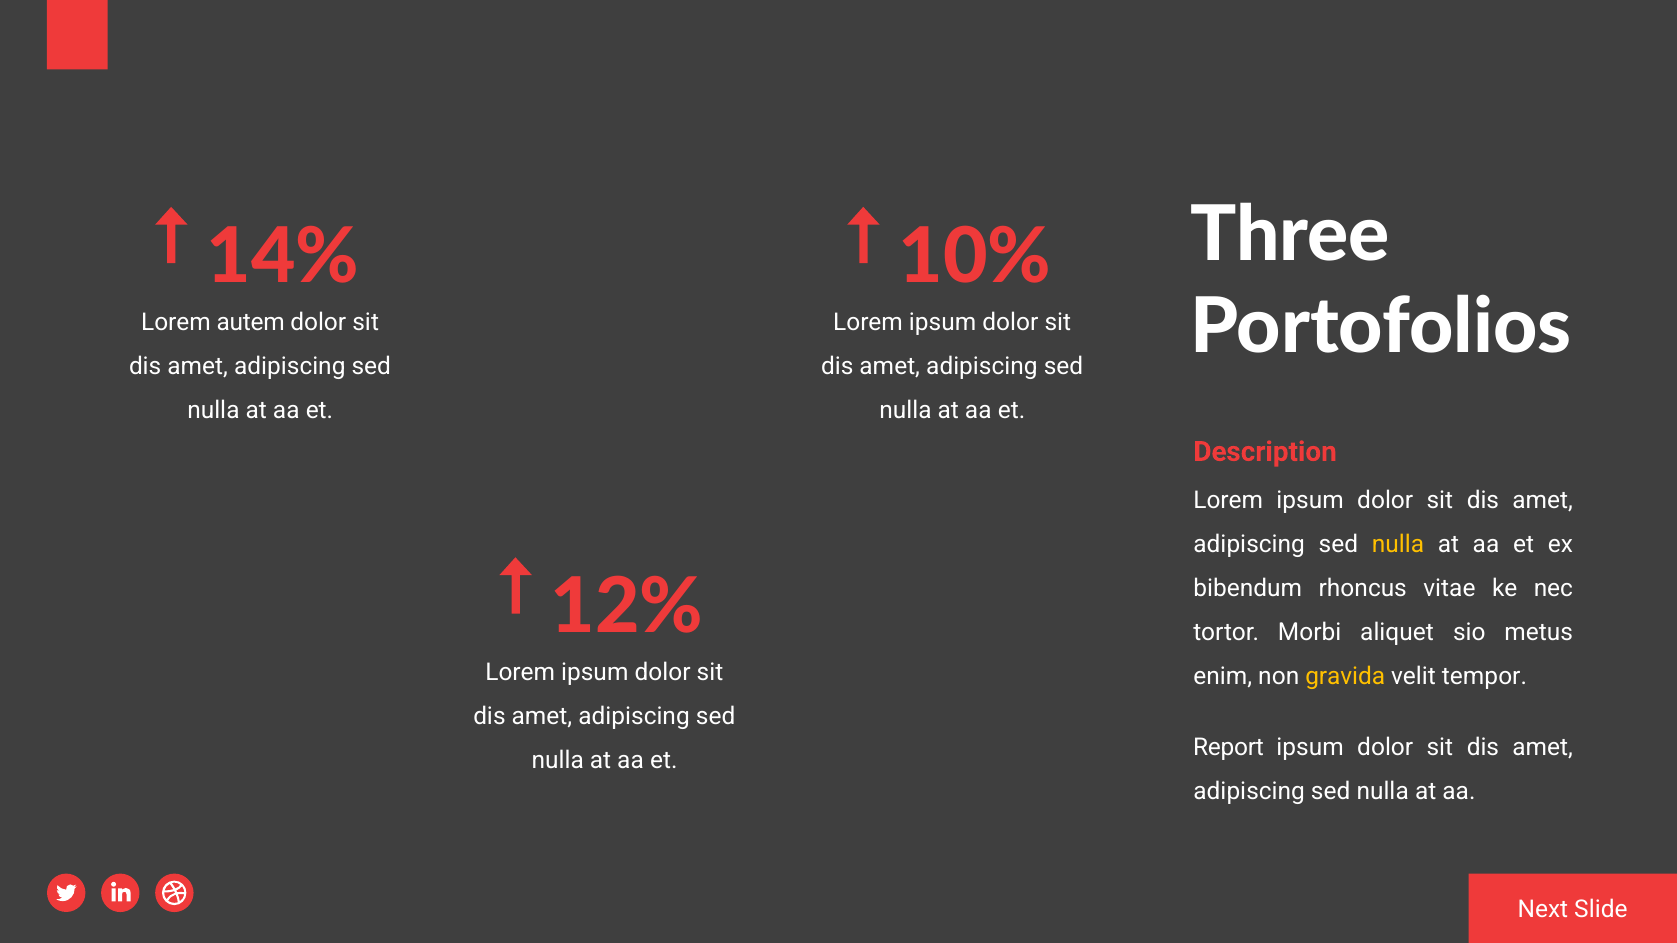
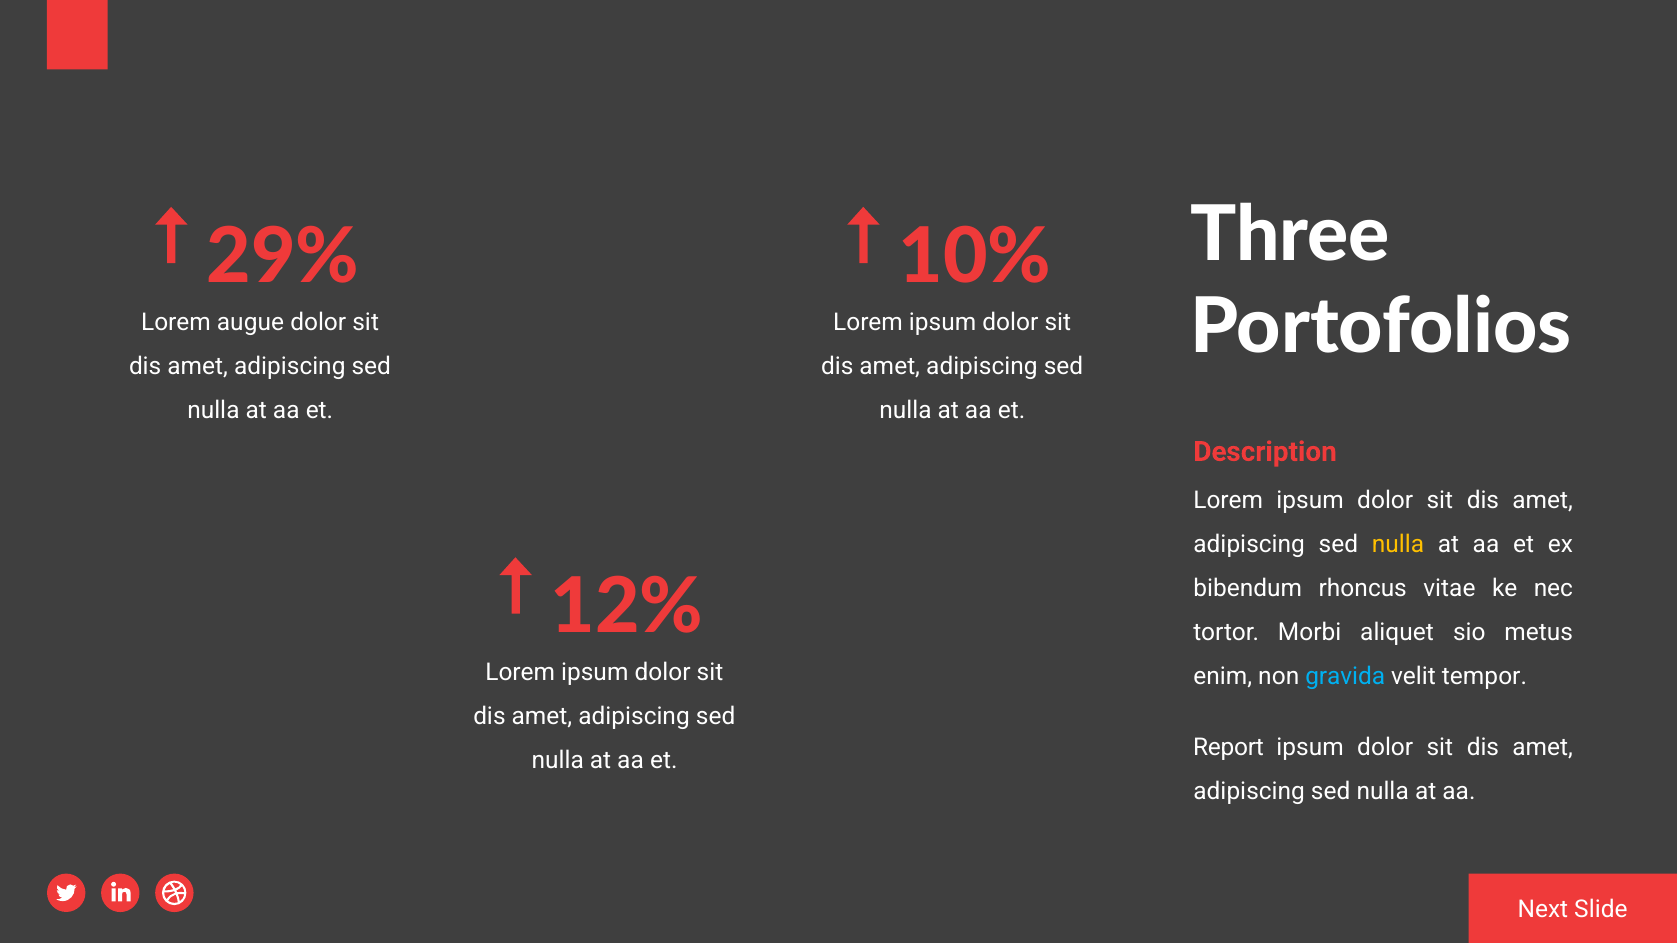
14%: 14% -> 29% (283, 257)
autem: autem -> augue (250, 322)
gravida colour: yellow -> light blue (1345, 677)
